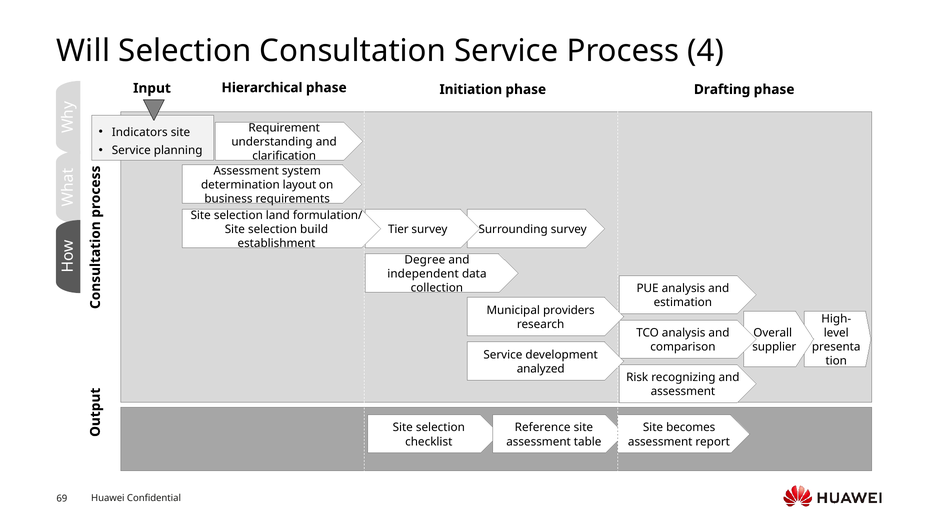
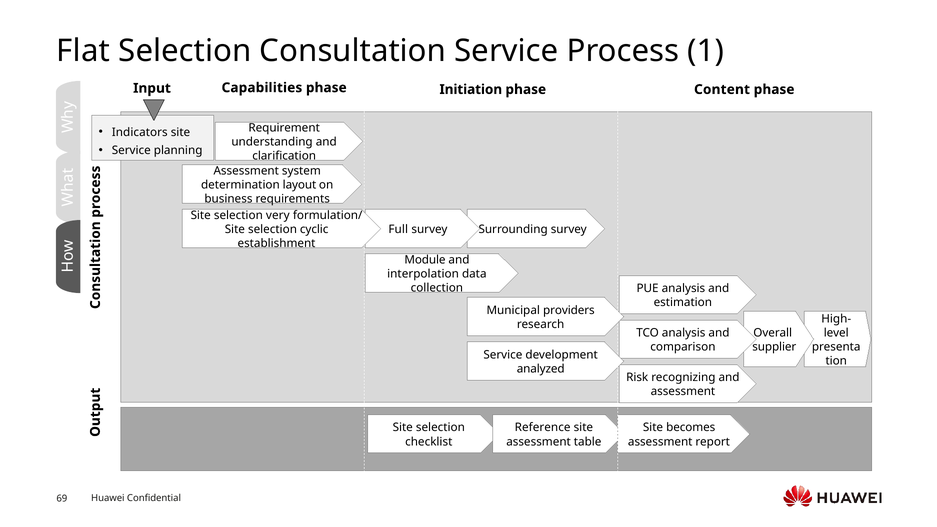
Will: Will -> Flat (83, 51)
4: 4 -> 1 (706, 51)
Hierarchical: Hierarchical -> Capabilities (262, 88)
Drafting: Drafting -> Content (722, 89)
land: land -> very (278, 215)
build: build -> cyclic (314, 229)
Tier: Tier -> Full (398, 229)
Degree: Degree -> Module (425, 260)
independent: independent -> interpolation (423, 274)
